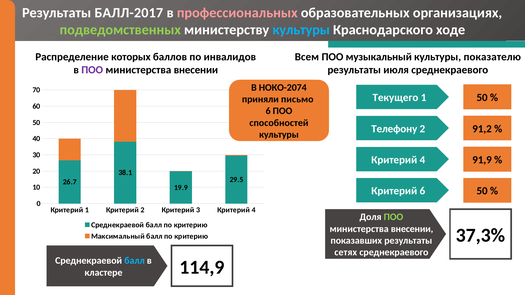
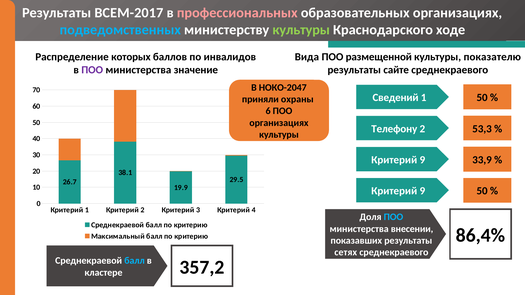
БАЛЛ-2017: БАЛЛ-2017 -> ВСЕМ-2017 (129, 13)
подведомственных colour: light green -> light blue (120, 30)
культуры colour: light blue -> light green (301, 30)
Всем: Всем -> Вида (307, 57)
музыкальный: музыкальный -> размещенной (379, 57)
внесении: внесении -> значение (196, 70)
июля: июля -> сайте (396, 70)
НОКО-2074: НОКО-2074 -> НОКО-2047 (283, 88)
Текущего: Текущего -> Сведений (396, 98)
письмо: письмо -> охраны (297, 99)
способностей: способностей -> организациях (279, 123)
91,2: 91,2 -> 53,3 (482, 129)
4: 4 -> 9 (422, 160)
91,9: 91,9 -> 33,9 (482, 160)
6: 6 -> 9 (422, 191)
ПОО colour: light green -> light blue (393, 217)
37,3%: 37,3% -> 86,4% (481, 236)
114,9: 114,9 -> 357,2 (202, 268)
